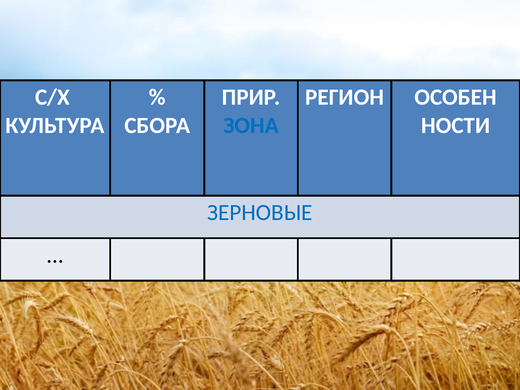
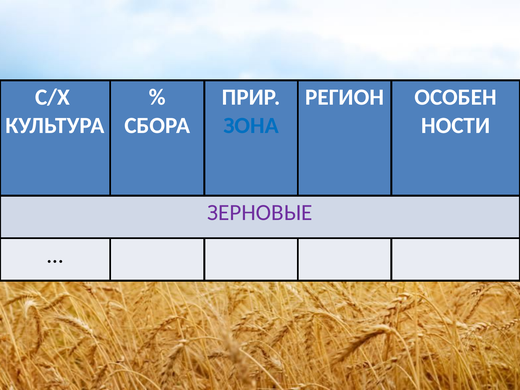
ЗЕРНОВЫЕ colour: blue -> purple (260, 213)
